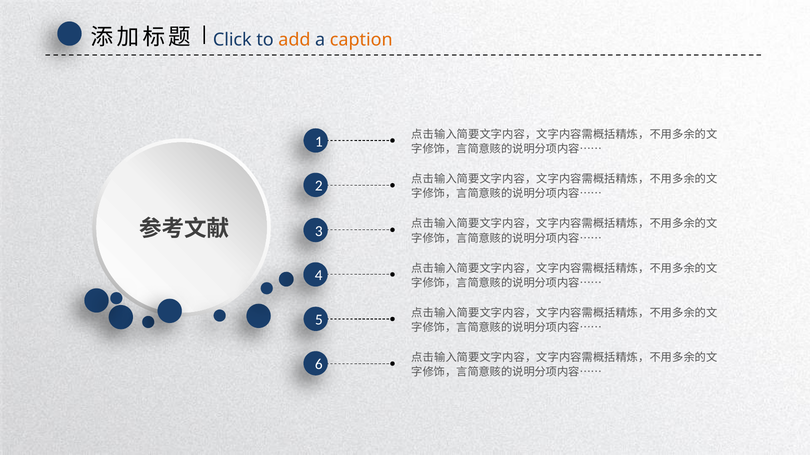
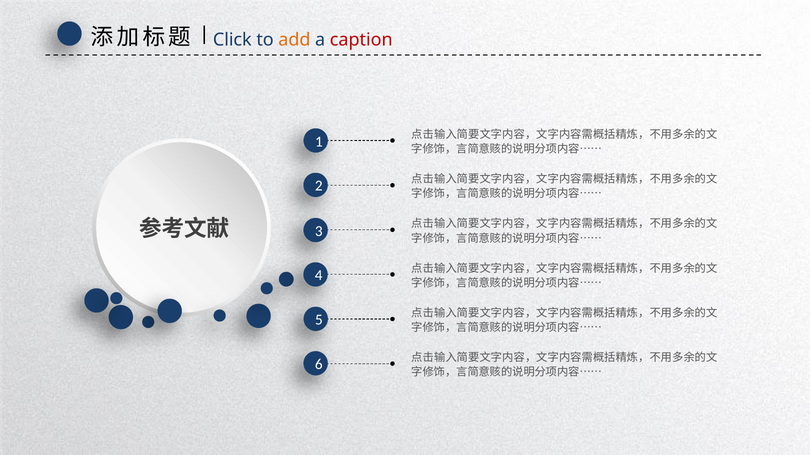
caption colour: orange -> red (361, 40)
